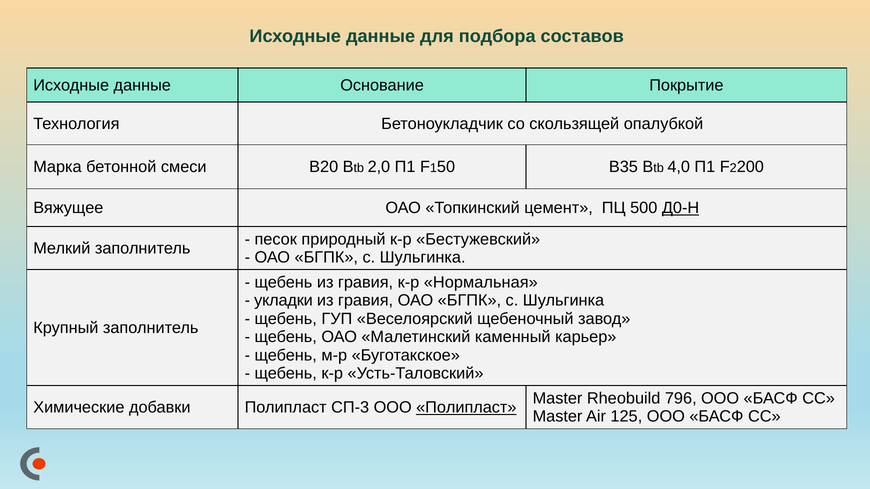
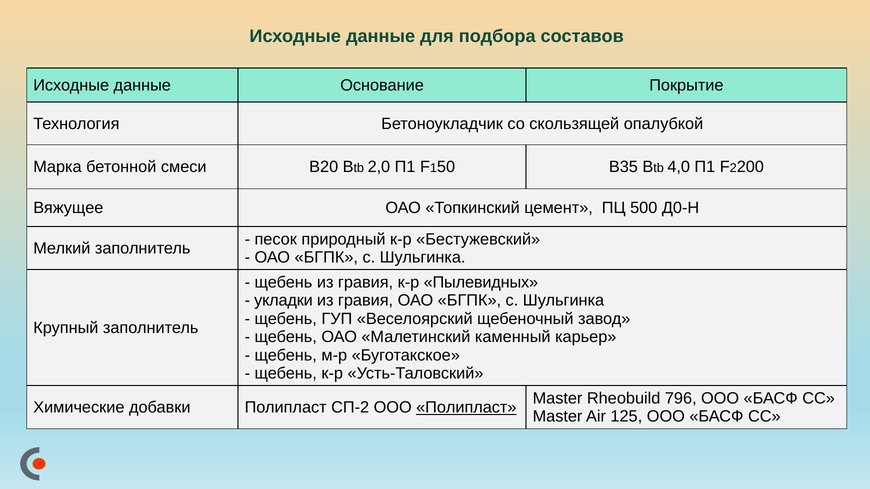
Д0-Н underline: present -> none (681, 208)
Нормальная: Нормальная -> Пылевидных (481, 282)
СП-3: СП-3 -> СП-2 (350, 408)
